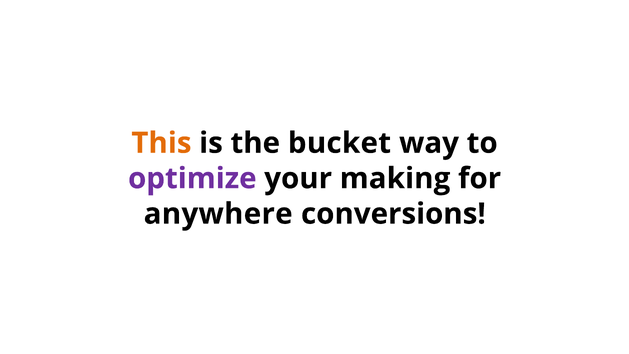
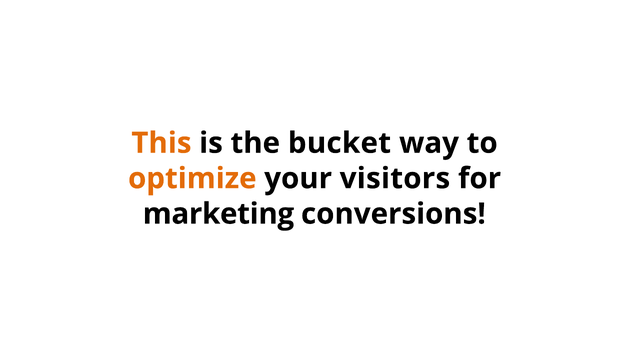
optimize colour: purple -> orange (192, 178)
making: making -> visitors (395, 178)
anywhere: anywhere -> marketing (218, 214)
